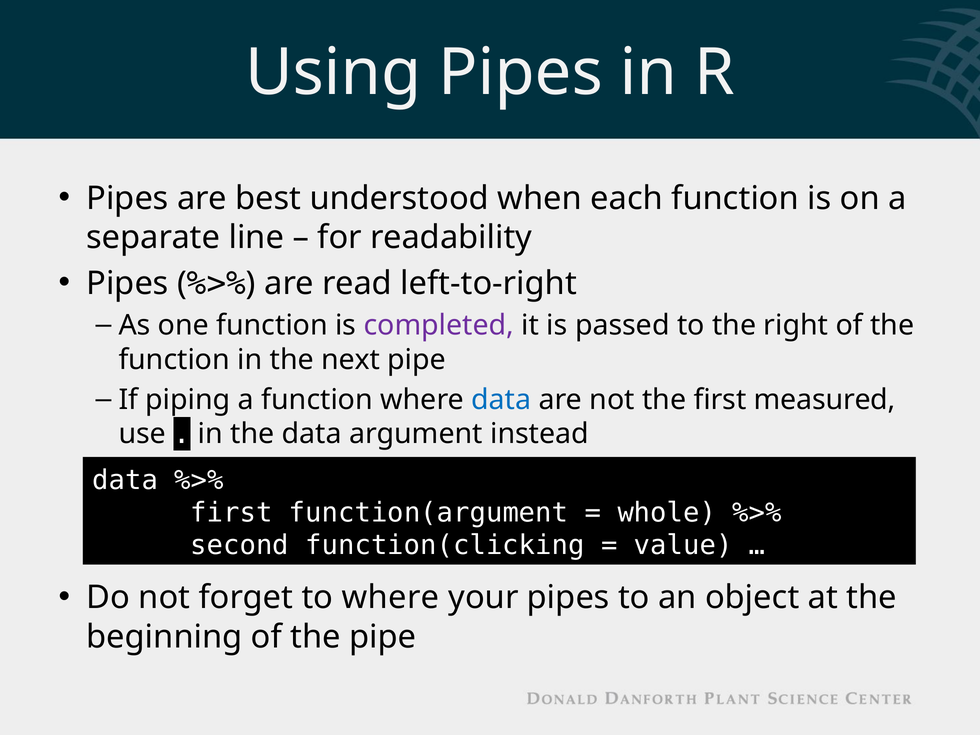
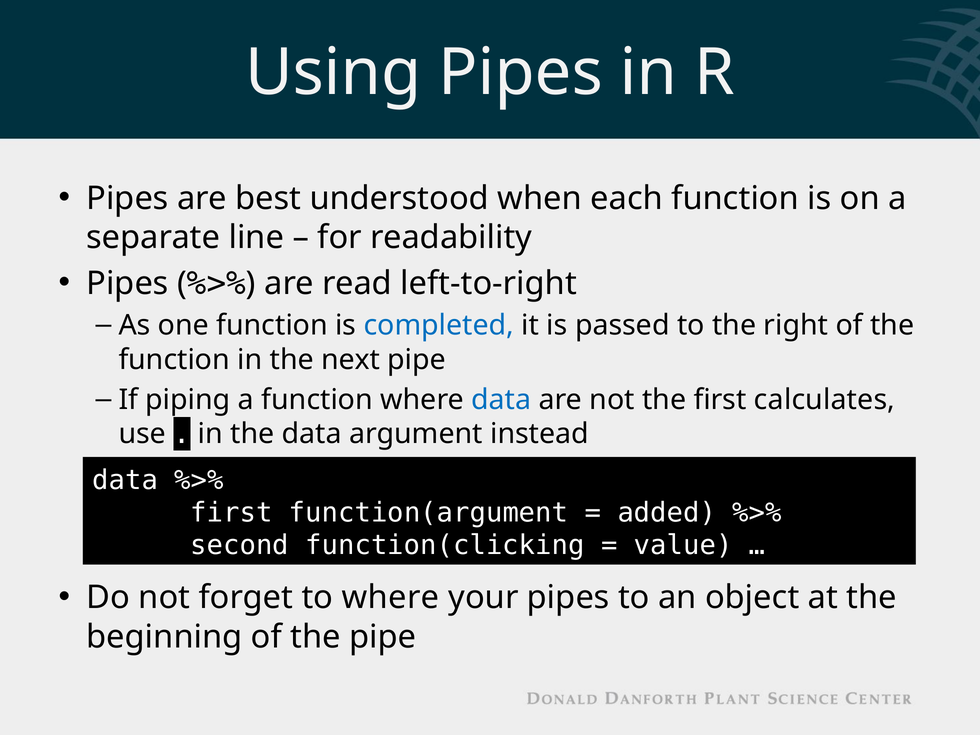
completed colour: purple -> blue (439, 325)
measured: measured -> calculates (825, 400)
whole: whole -> added (667, 513)
